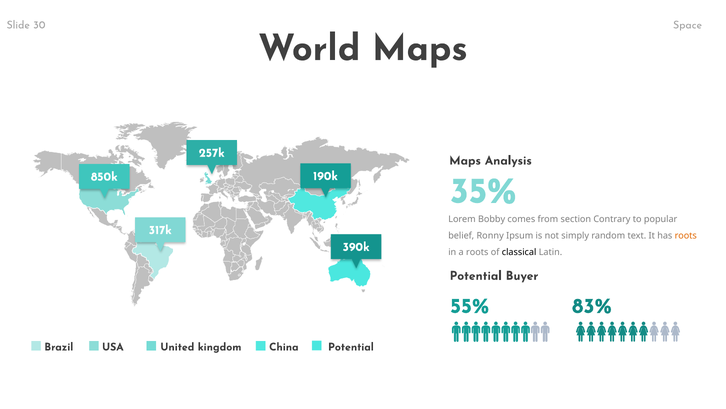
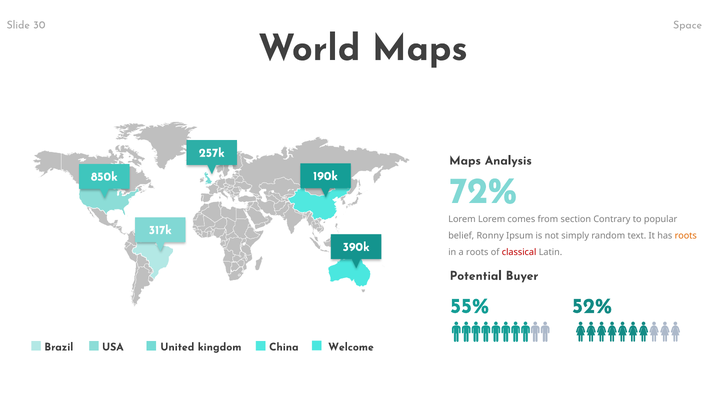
35%: 35% -> 72% (483, 191)
Lorem Bobby: Bobby -> Lorem (492, 219)
classical colour: black -> red (519, 252)
83%: 83% -> 52% (592, 306)
China Potential: Potential -> Welcome (351, 346)
